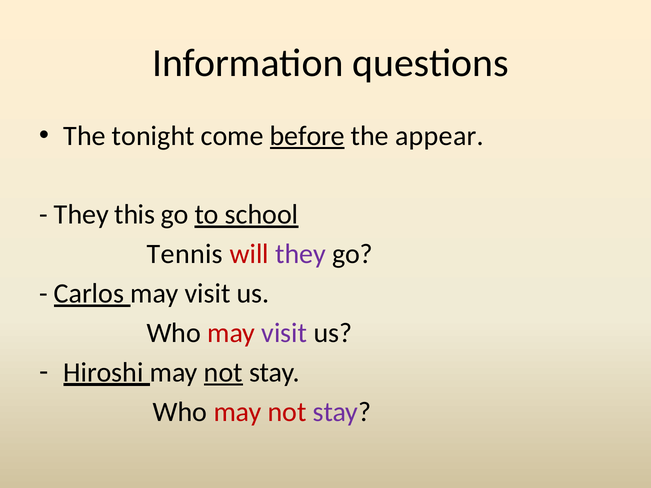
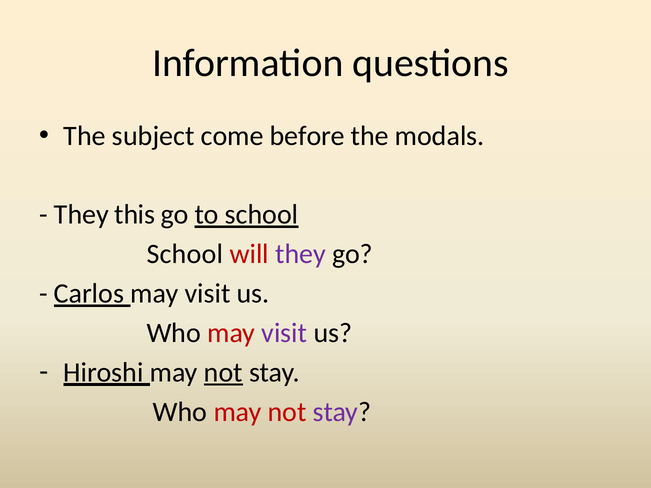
tonight: tonight -> subject (153, 136)
before underline: present -> none (307, 136)
appear: appear -> modals (440, 136)
Tennis: Tennis -> School (185, 254)
